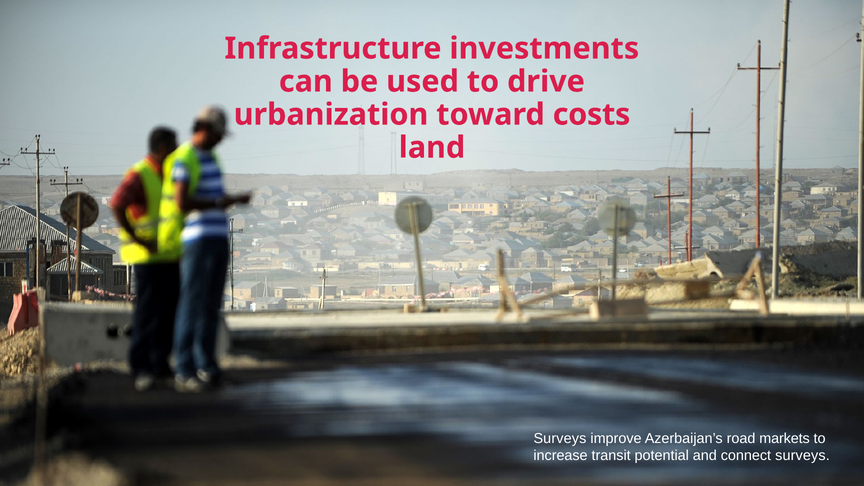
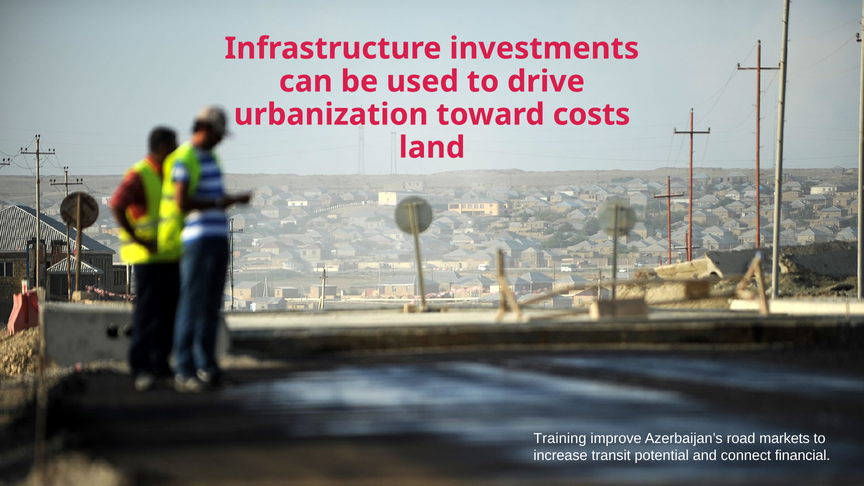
Surveys: Surveys -> Training (560, 438)
connect surveys: surveys -> financial (803, 456)
